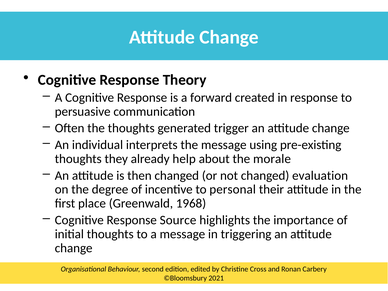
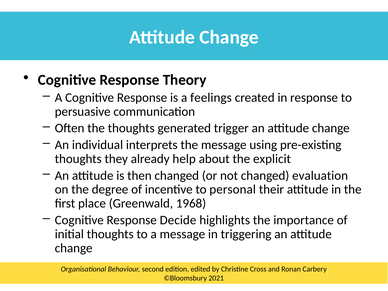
forward: forward -> feelings (211, 98)
morale: morale -> explicit (272, 159)
Source: Source -> Decide (178, 220)
